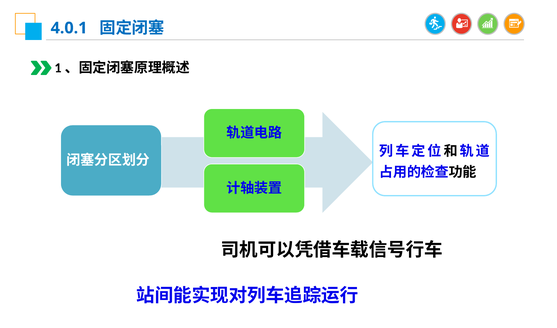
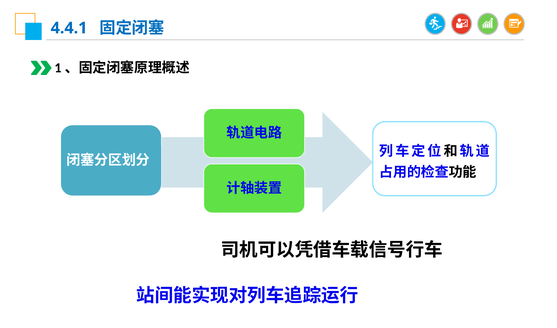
4.0.1: 4.0.1 -> 4.4.1 (69, 28)
